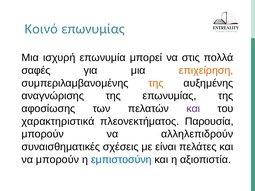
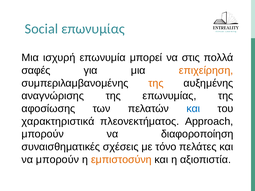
Κοινό: Κοινό -> Social (41, 29)
και colour: purple -> blue (193, 109)
Παρουσία: Παρουσία -> Approach (209, 121)
αλληλεπιδρούν: αλληλεπιδρούν -> διαφοροποίηση (197, 134)
είναι: είναι -> τόνο (166, 147)
εμπιστοσύνη colour: blue -> orange (121, 160)
